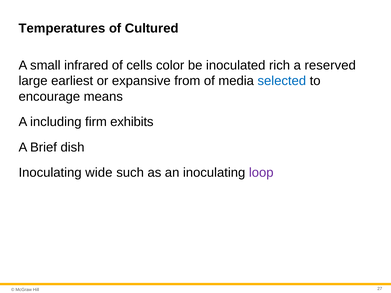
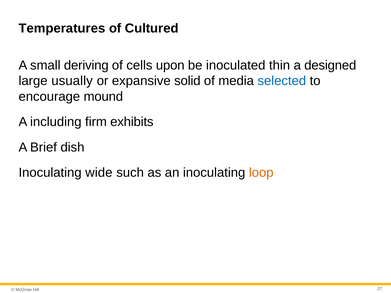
infrared: infrared -> deriving (86, 65)
color: color -> upon (170, 65)
rich: rich -> thin (280, 65)
reserved: reserved -> designed (330, 65)
earliest: earliest -> usually (72, 81)
from: from -> solid (187, 81)
means: means -> mound (103, 97)
loop colour: purple -> orange (261, 173)
